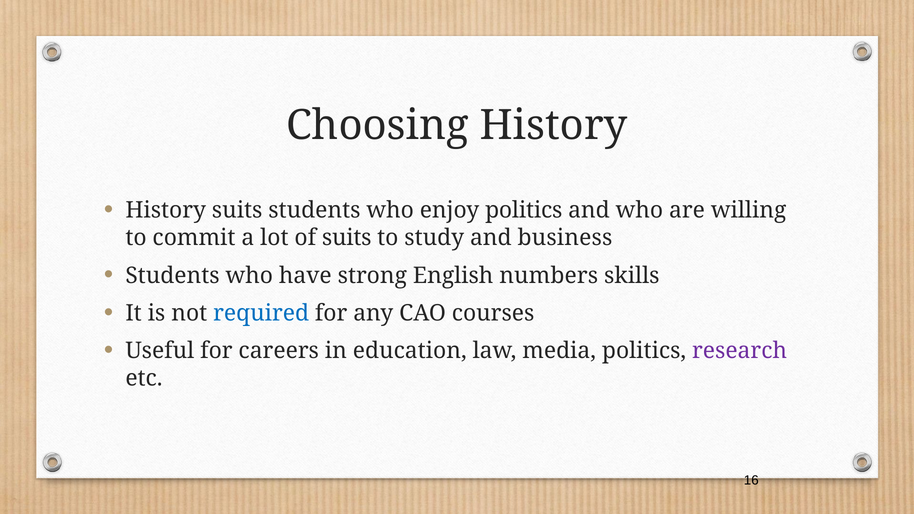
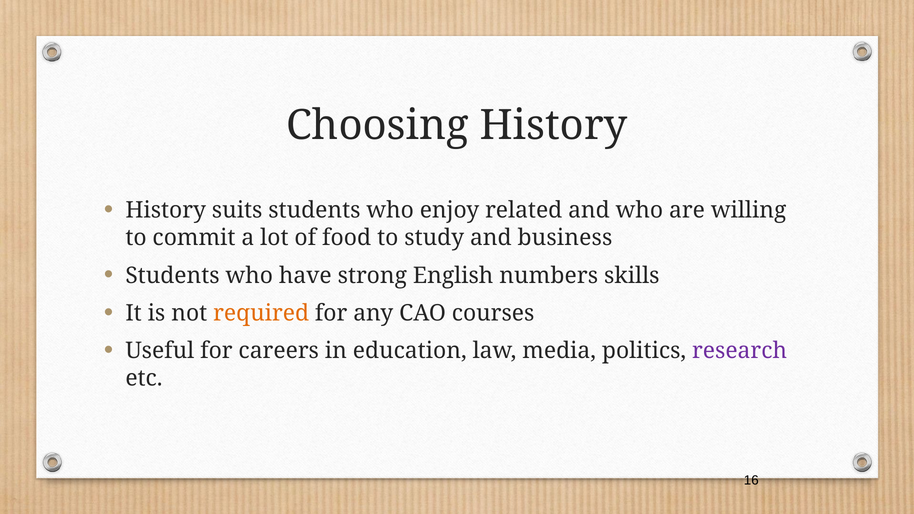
enjoy politics: politics -> related (524, 210)
of suits: suits -> food (347, 238)
required colour: blue -> orange (261, 313)
